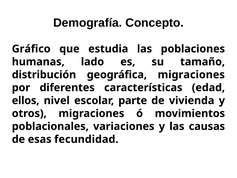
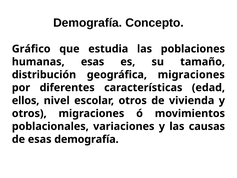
humanas lado: lado -> esas (93, 62)
escolar parte: parte -> otros (133, 100)
esas fecundidad: fecundidad -> demografía (86, 139)
